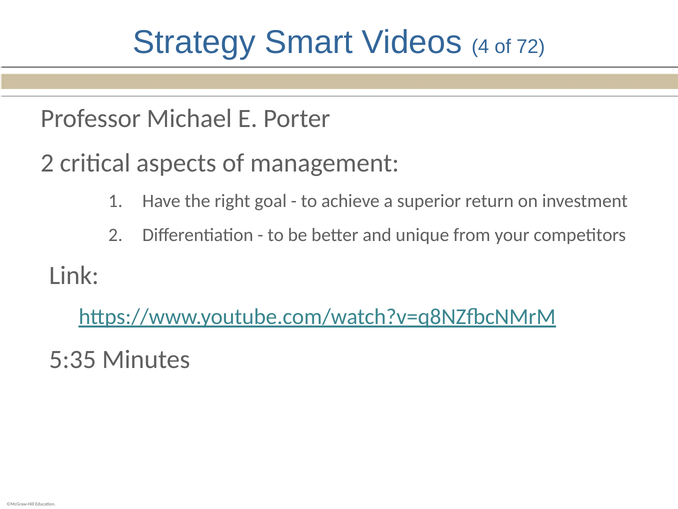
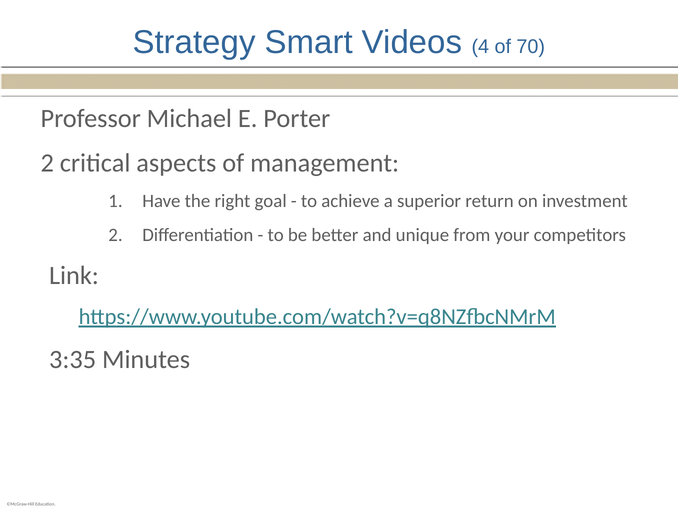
72: 72 -> 70 (531, 47)
5:35: 5:35 -> 3:35 (73, 359)
